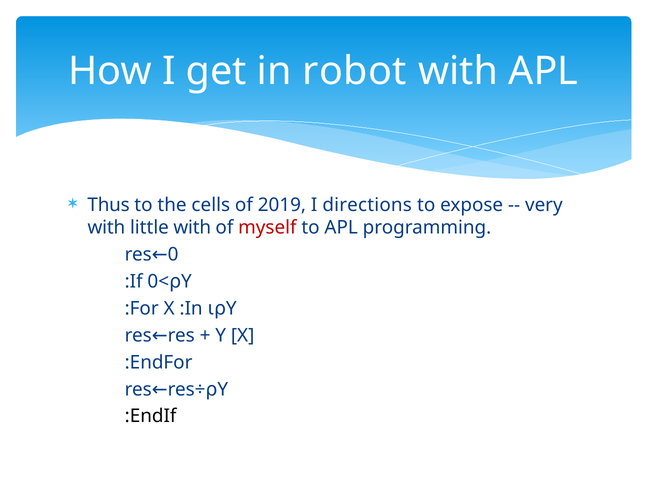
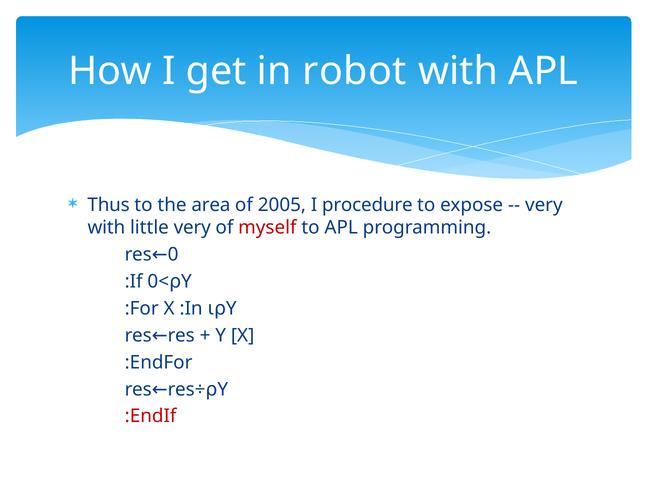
cells: cells -> area (211, 205)
2019: 2019 -> 2005 (282, 205)
directions: directions -> procedure (367, 205)
little with: with -> very (192, 228)
:EndIf colour: black -> red (151, 416)
